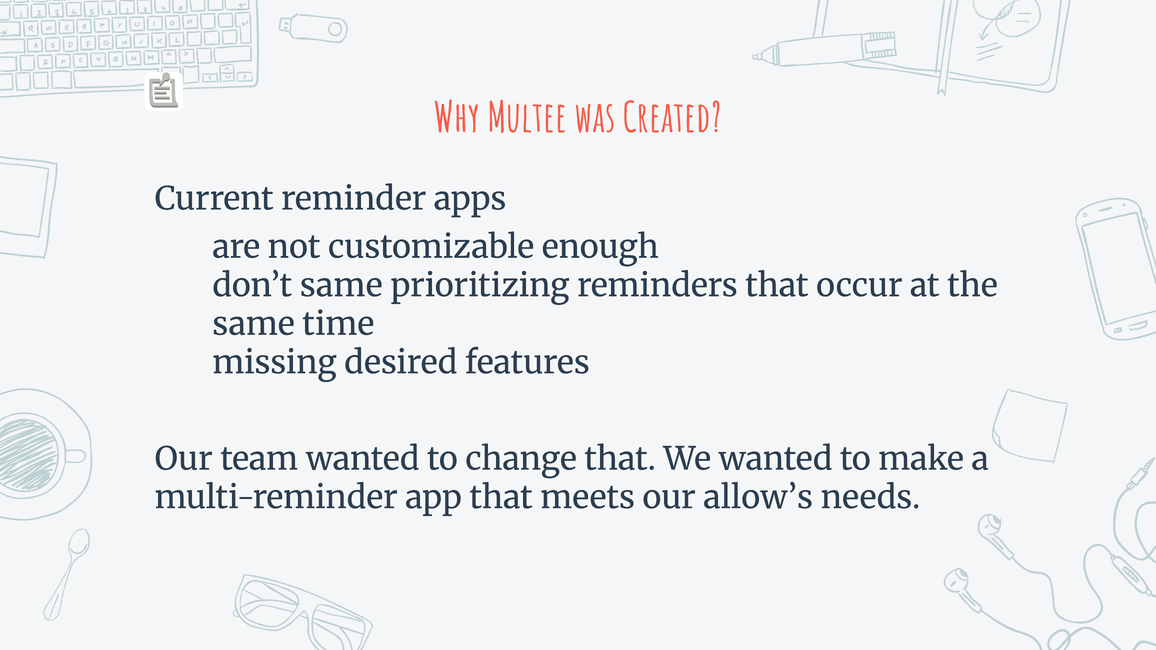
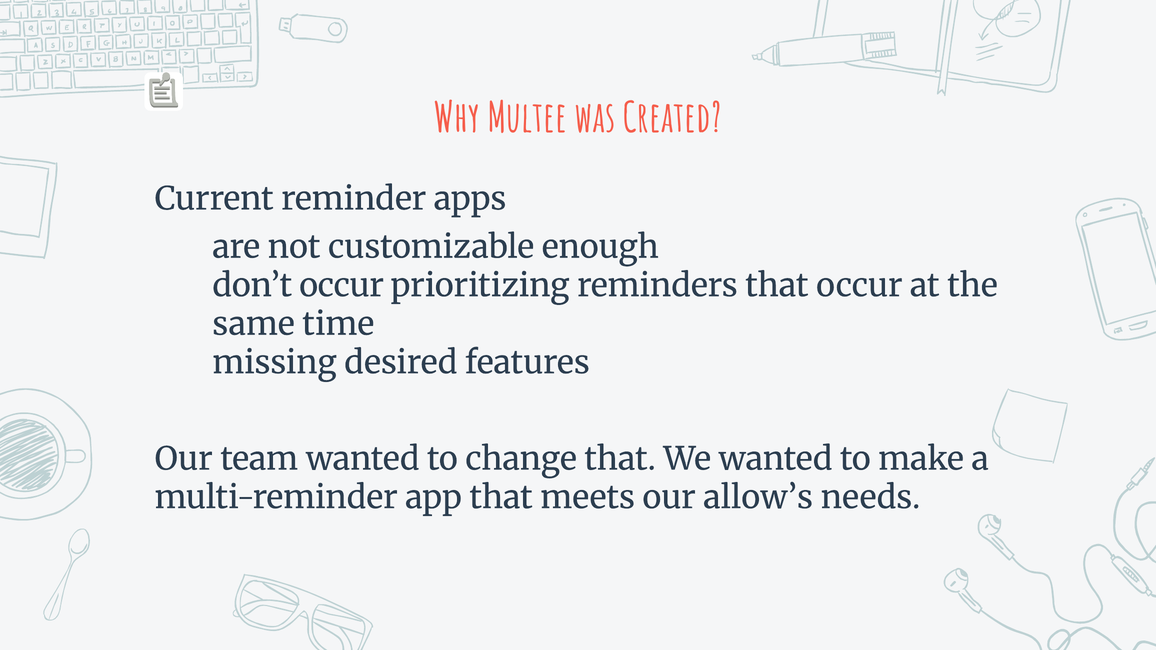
don’t same: same -> occur (342, 286)
